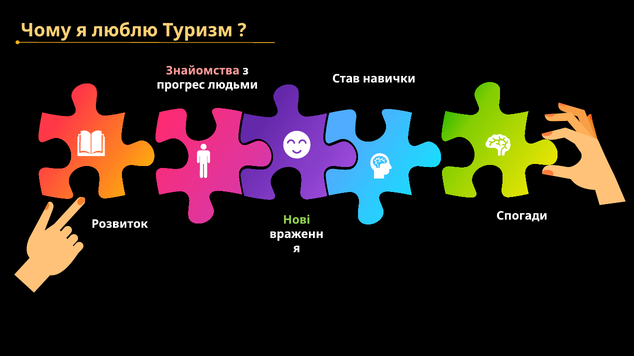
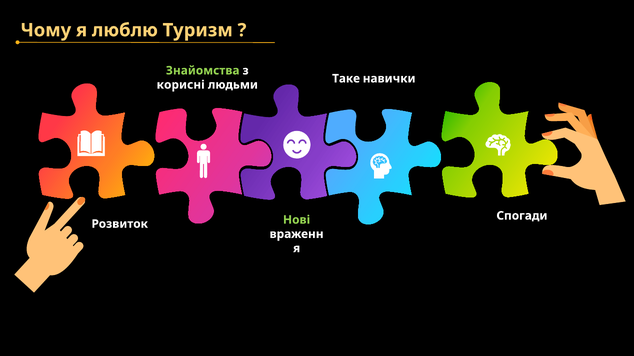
Знайомства colour: pink -> light green (203, 71)
Став: Став -> Таке (346, 79)
прогрес: прогрес -> корисні (181, 85)
